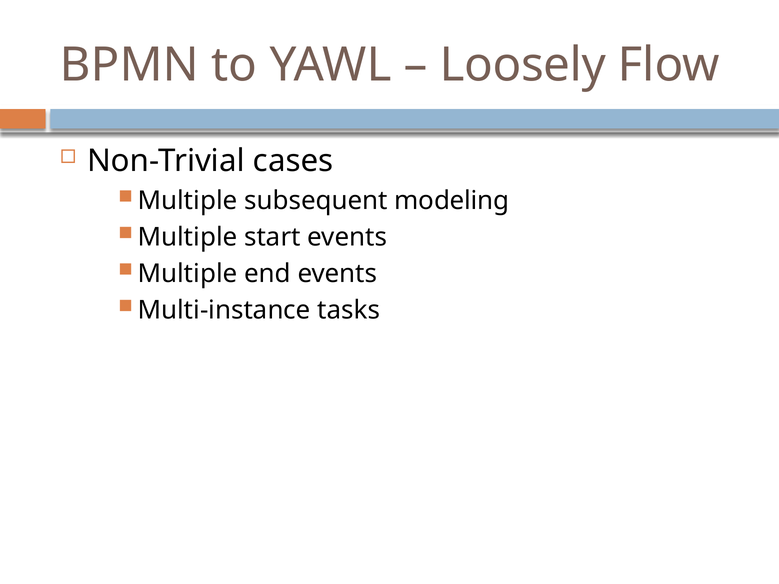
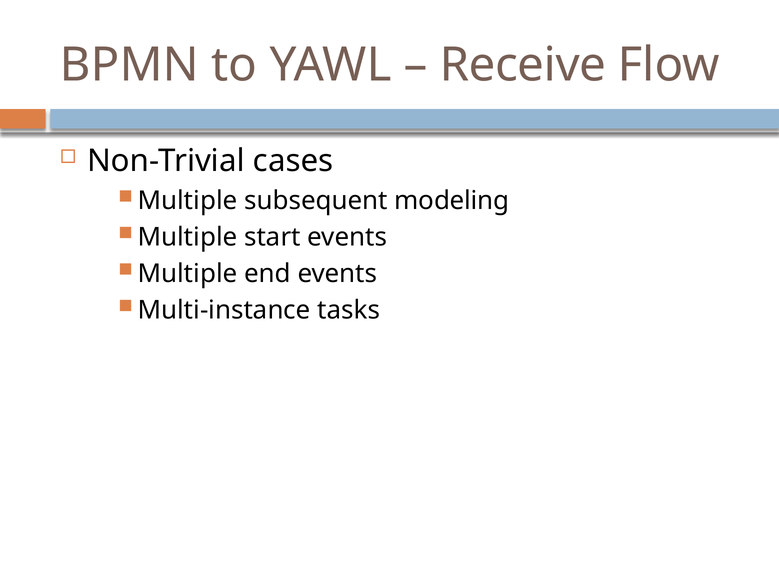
Loosely: Loosely -> Receive (523, 65)
